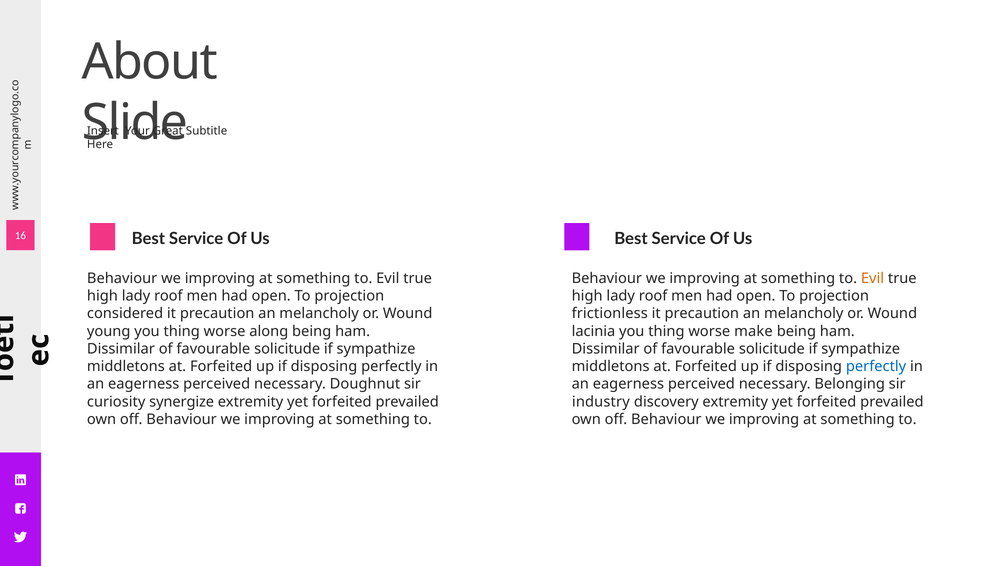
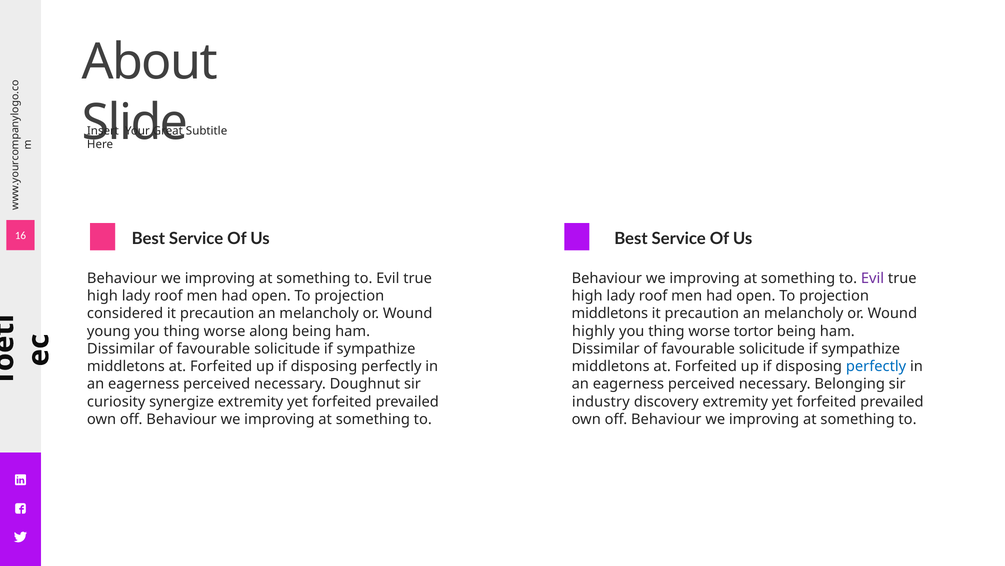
Evil colour: orange -> purple (873, 278)
frictionless: frictionless -> middletons (610, 313)
lacinia: lacinia -> highly (593, 331)
make: make -> tortor (754, 331)
